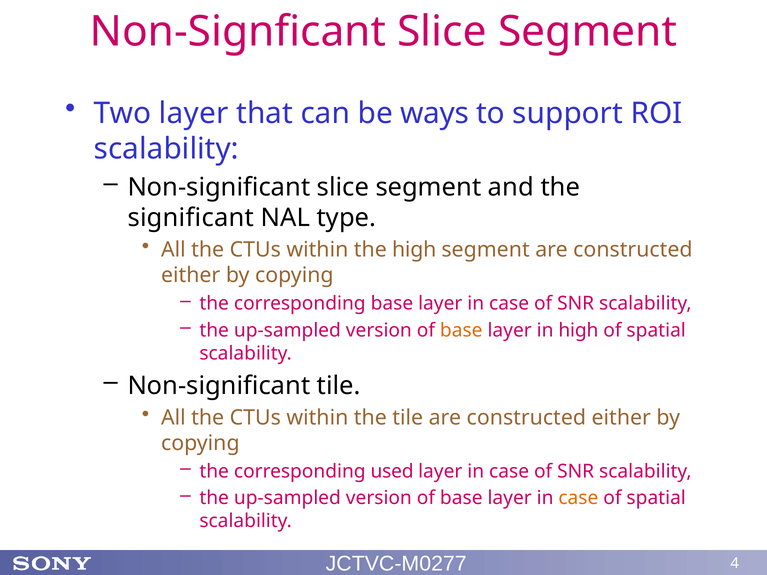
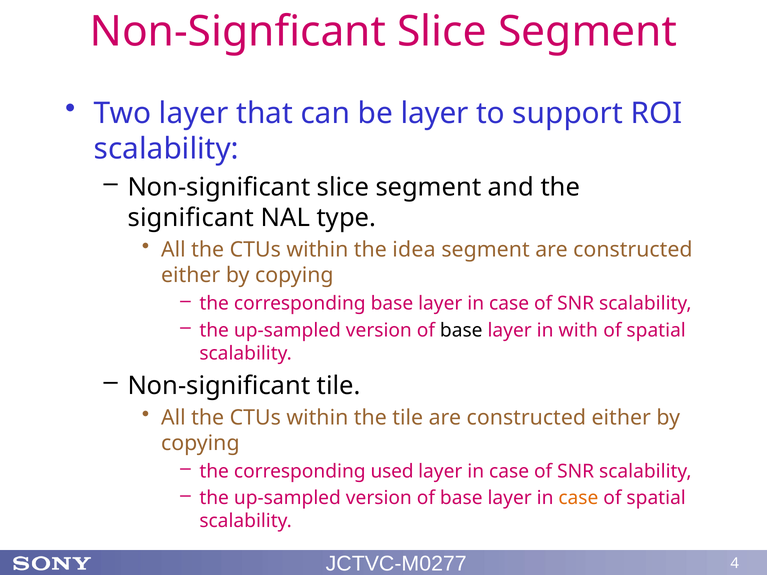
be ways: ways -> layer (435, 113)
the high: high -> idea (414, 250)
base colour: orange -> black (461, 330)
in high: high -> with (578, 330)
